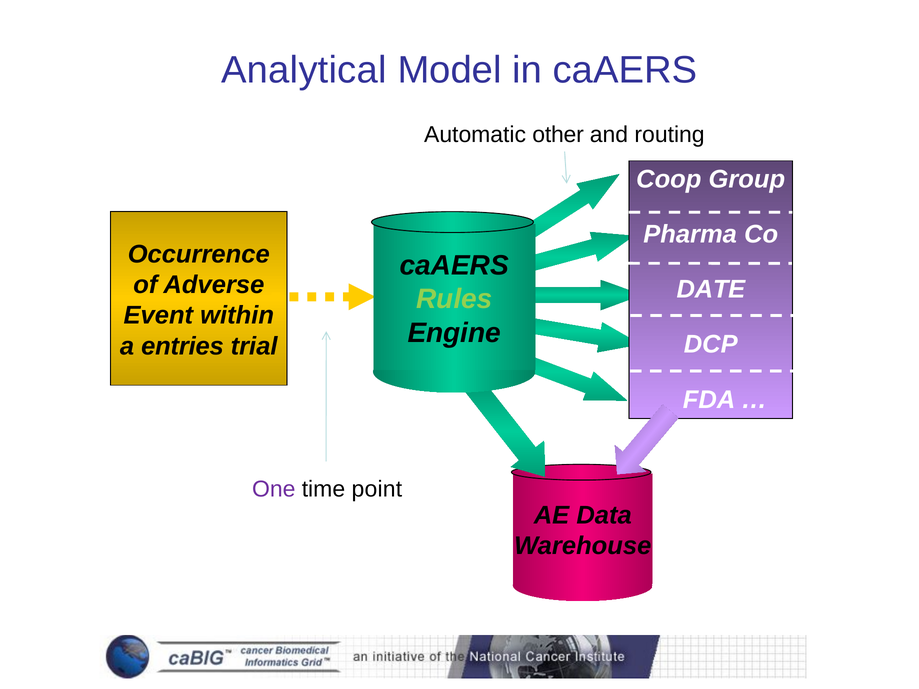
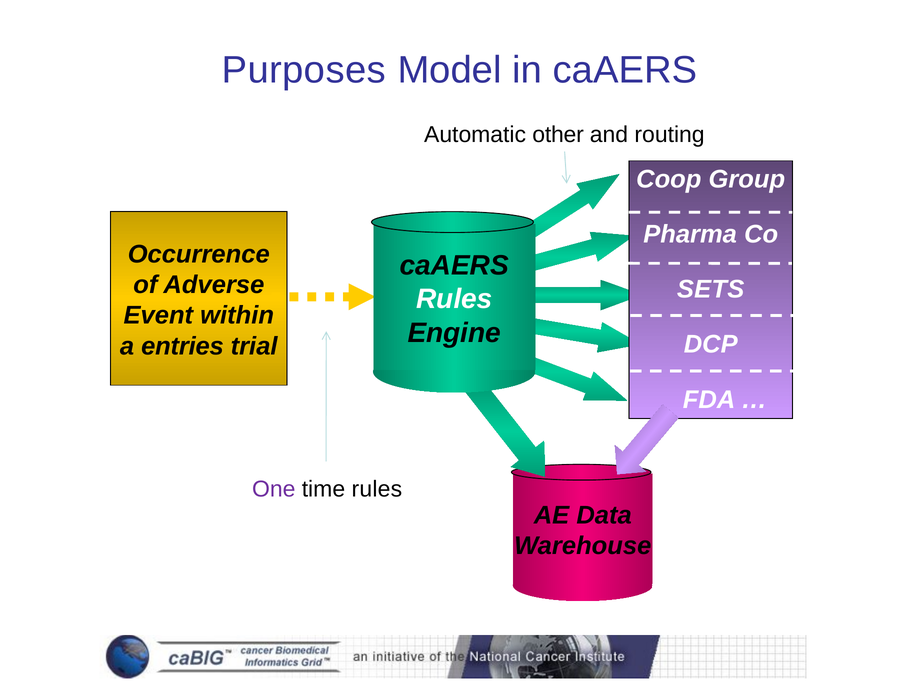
Analytical: Analytical -> Purposes (304, 70)
DATE: DATE -> SETS (711, 289)
Rules colour: light green -> white (454, 299)
time point: point -> rules (377, 489)
